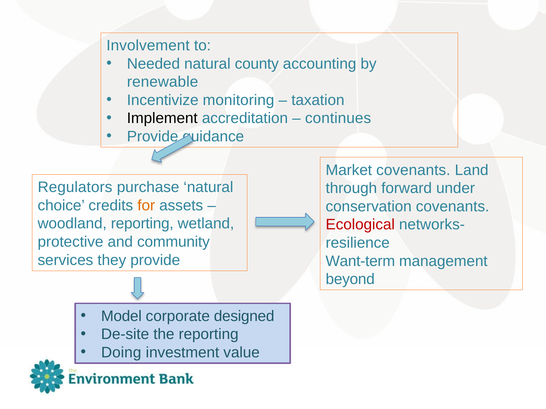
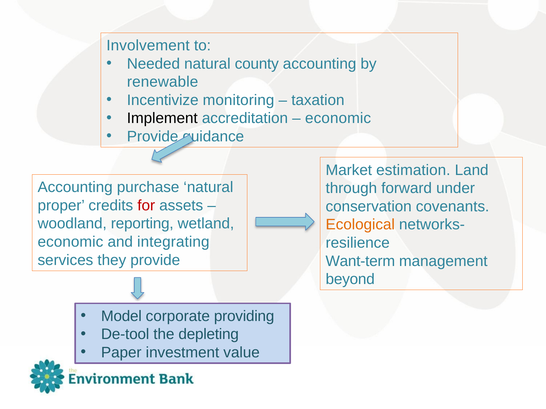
continues: continues -> economic (338, 118)
Market covenants: covenants -> estimation (413, 170)
Regulators: Regulators -> Accounting (75, 188)
choice: choice -> proper (61, 206)
for colour: orange -> red (146, 206)
Ecological colour: red -> orange (360, 225)
protective: protective -> economic (70, 242)
community: community -> integrating (173, 242)
designed: designed -> providing (244, 317)
De-site: De-site -> De-tool (125, 335)
the reporting: reporting -> depleting (209, 335)
Doing: Doing -> Paper (121, 353)
